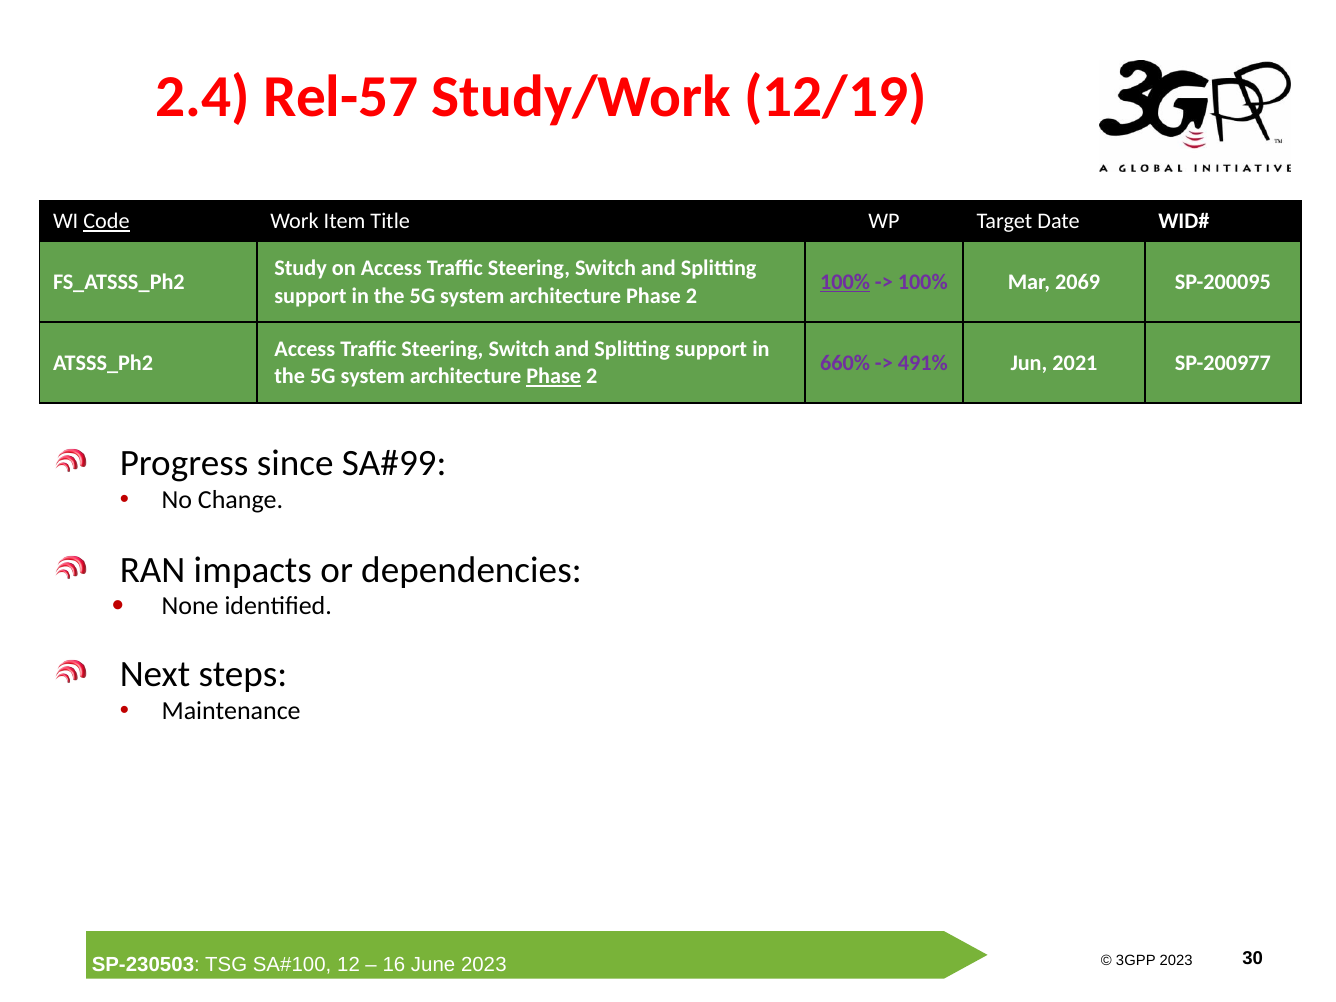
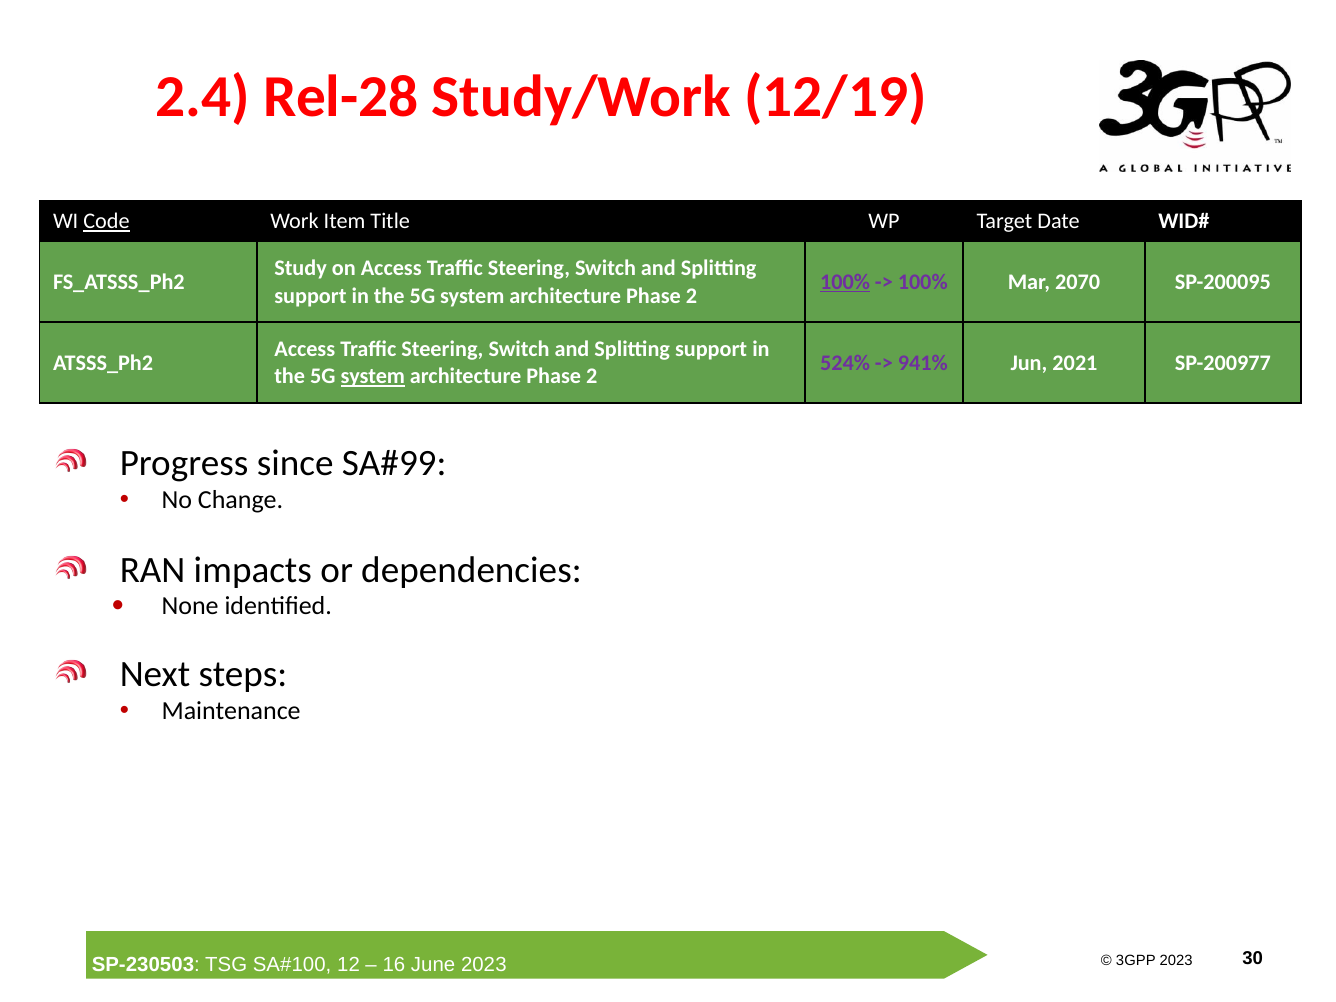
Rel-57: Rel-57 -> Rel-28 (341, 97)
2069: 2069 -> 2070 (1078, 282)
660%: 660% -> 524% (845, 363)
491%: 491% -> 941% (923, 363)
system underline: none -> present (373, 376)
Phase underline: present -> none (554, 376)
